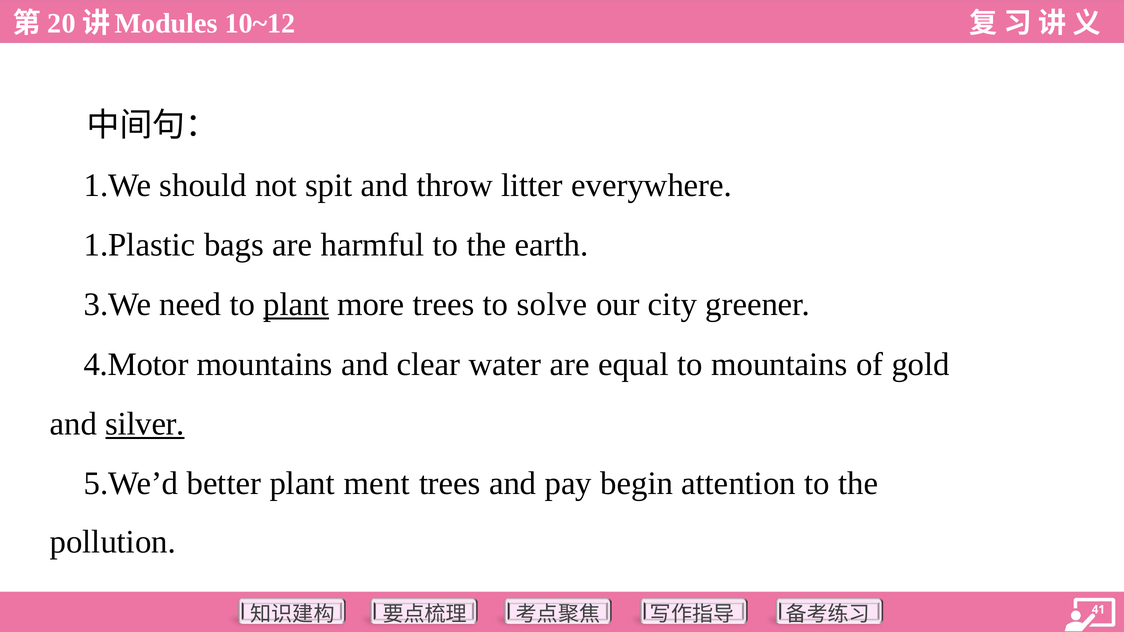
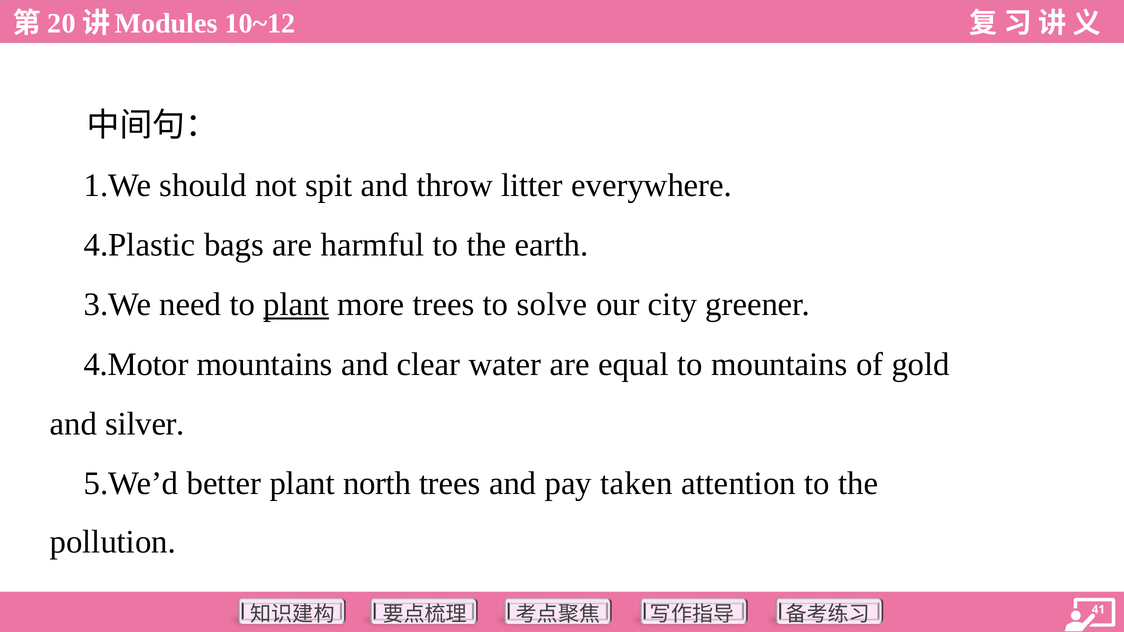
1.Plastic: 1.Plastic -> 4.Plastic (140, 245)
silver underline: present -> none (145, 424)
ment: ment -> north (377, 484)
begin: begin -> taken (637, 484)
